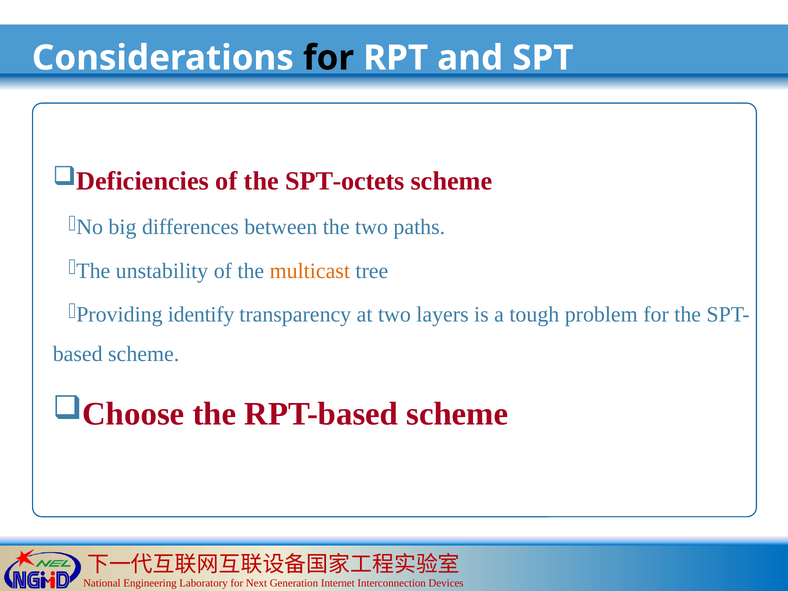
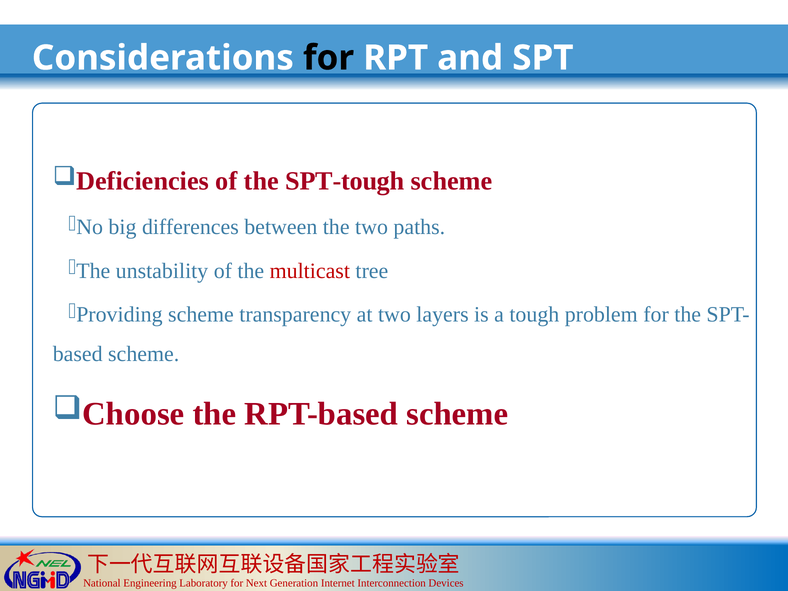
SPT-octets: SPT-octets -> SPT-tough (345, 181)
multicast colour: orange -> red (310, 271)
identify: identify -> scheme (201, 315)
